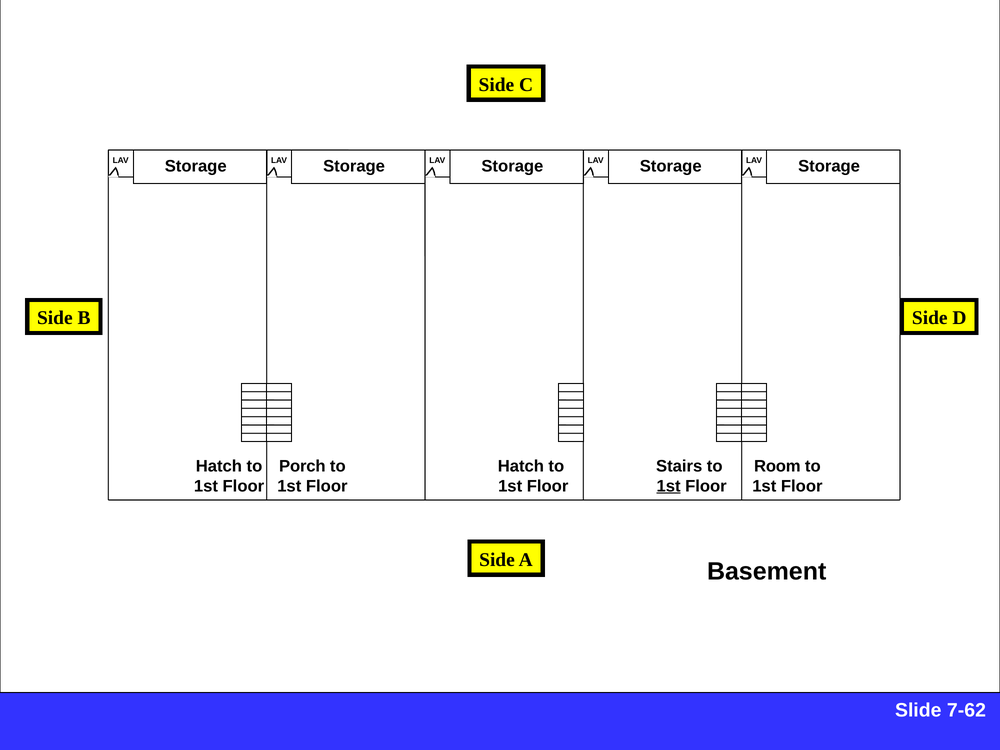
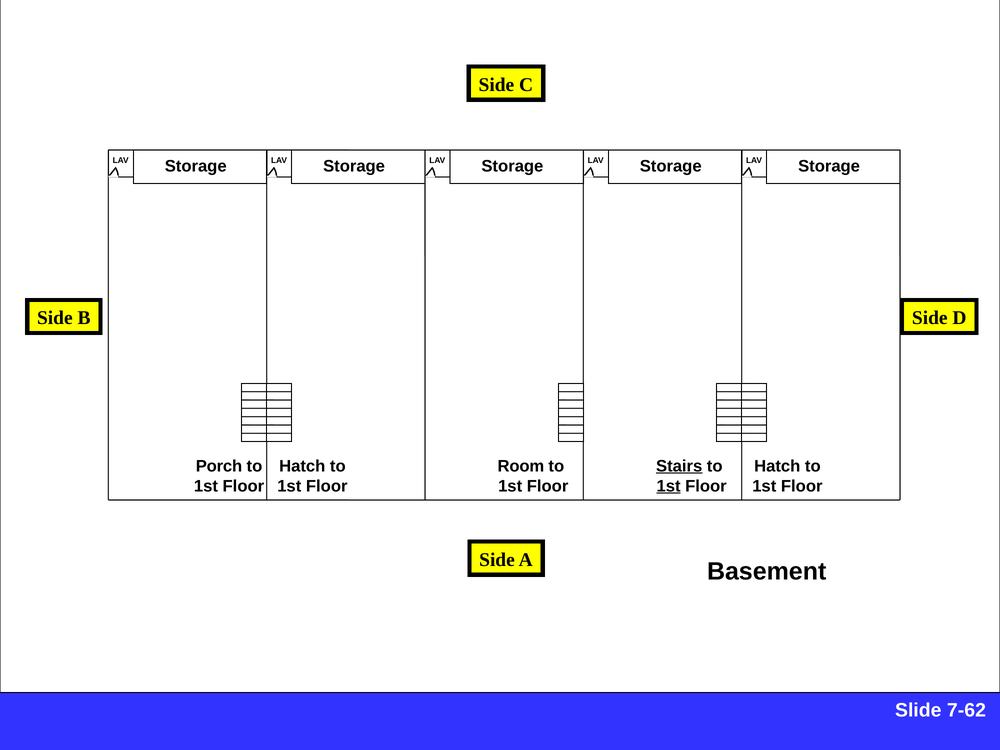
Hatch: Hatch -> Porch (219, 466)
Porch: Porch -> Hatch (302, 466)
Hatch: Hatch -> Room (521, 466)
Stairs underline: none -> present (679, 466)
Room: Room -> Hatch (777, 466)
